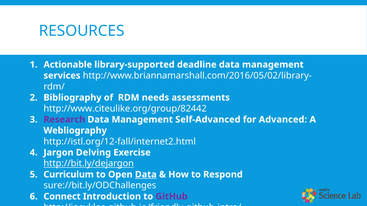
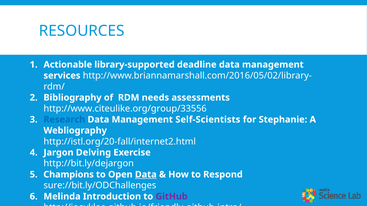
http://www.citeulike.org/group/82442: http://www.citeulike.org/group/82442 -> http://www.citeulike.org/group/33556 (125, 109)
Research colour: purple -> blue (64, 120)
Self-Advanced: Self-Advanced -> Self-Scientists (208, 120)
Advanced: Advanced -> Stephanie (283, 120)
http://istl.org/12-fall/internet2.html: http://istl.org/12-fall/internet2.html -> http://istl.org/20-fall/internet2.html (120, 142)
http://bit.ly/dejargon underline: present -> none (89, 164)
Curriculum: Curriculum -> Champions (69, 175)
Connect: Connect -> Melinda (62, 197)
